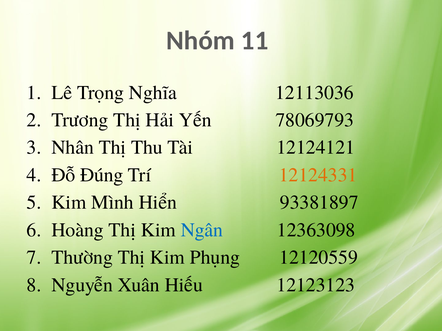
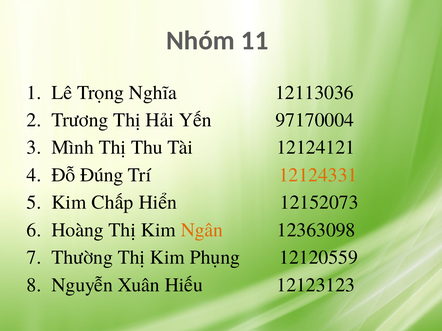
78069793: 78069793 -> 97170004 (315, 120)
Nhân: Nhân -> Mình (73, 148)
Mình: Mình -> Chấp (112, 203)
93381897: 93381897 -> 12152073 (319, 203)
Ngân colour: blue -> orange (202, 230)
